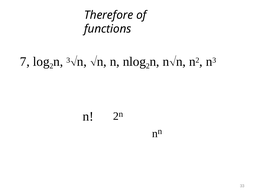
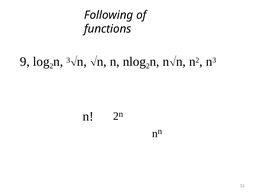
Therefore: Therefore -> Following (109, 15)
7: 7 -> 9 (25, 62)
